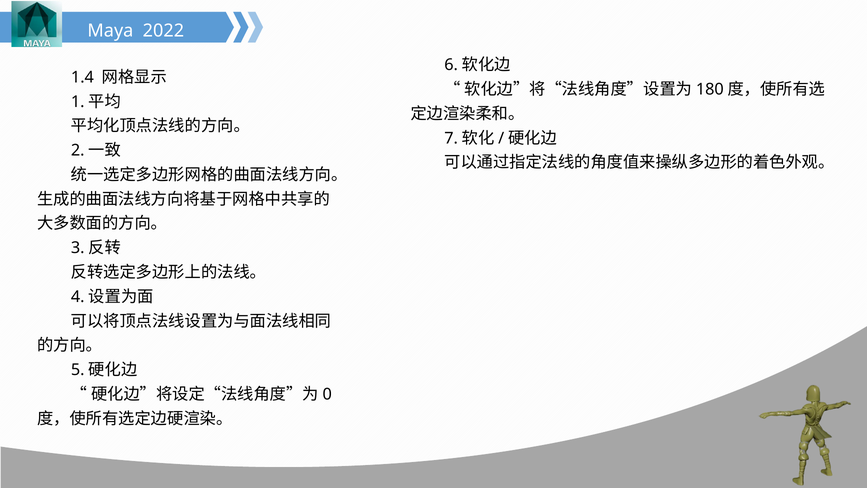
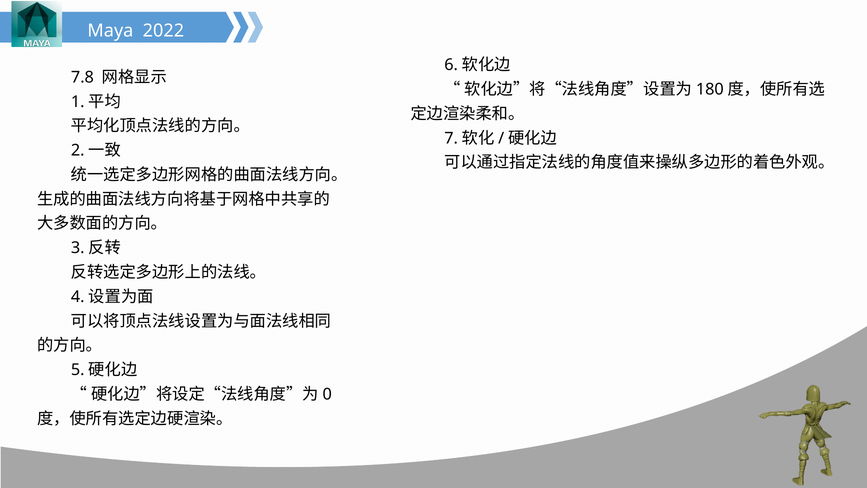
1.4: 1.4 -> 7.8 (82, 77)
